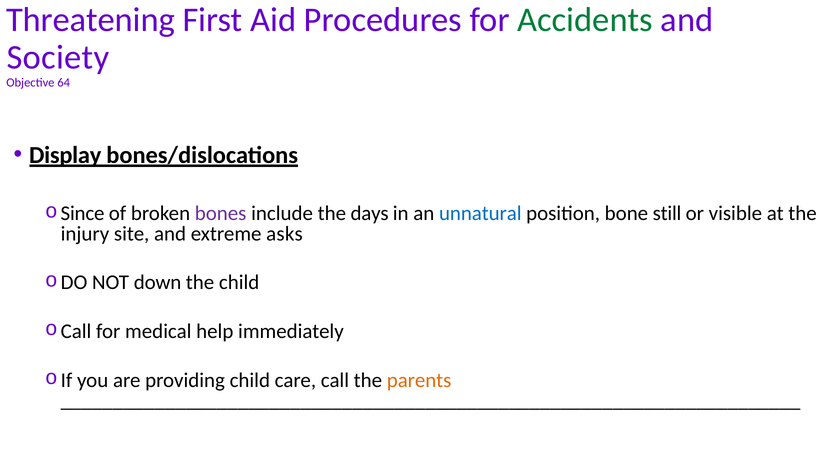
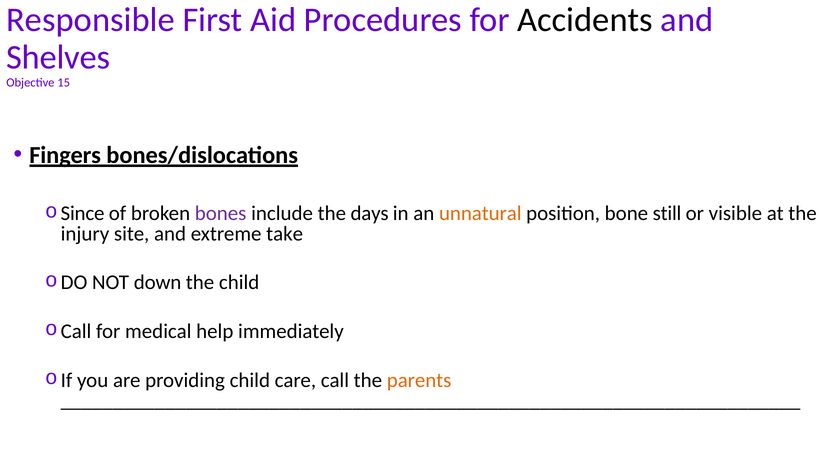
Threatening: Threatening -> Responsible (91, 20)
Accidents colour: green -> black (585, 20)
Society: Society -> Shelves (58, 57)
64: 64 -> 15 (64, 83)
Display: Display -> Fingers (65, 155)
unnatural colour: blue -> orange (480, 213)
asks: asks -> take (285, 234)
